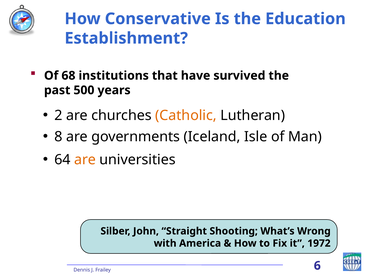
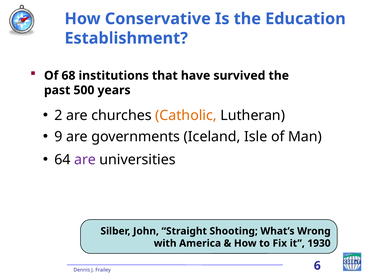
8: 8 -> 9 (58, 137)
are colour: orange -> purple (85, 160)
1972: 1972 -> 1930 (319, 243)
